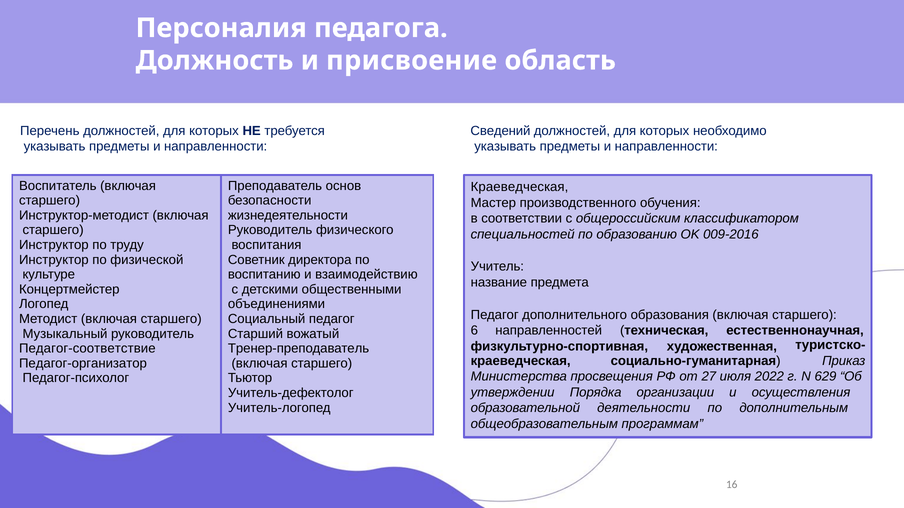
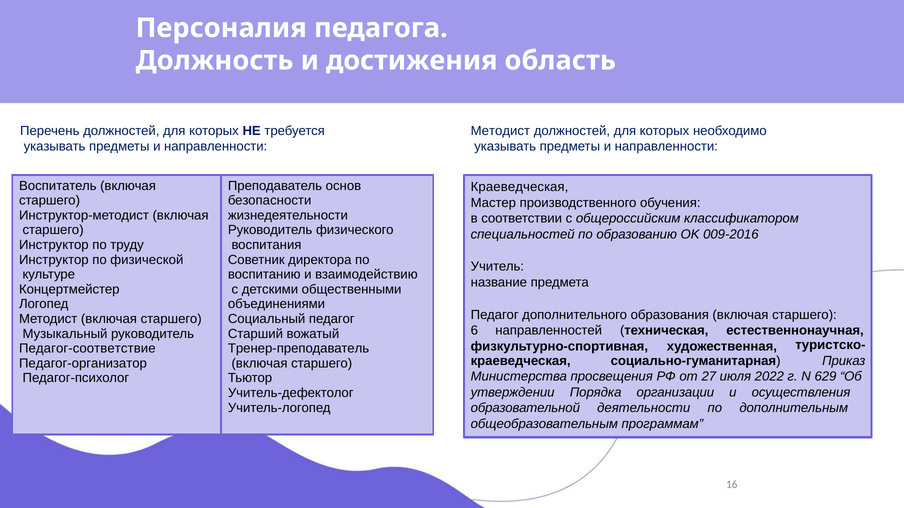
присвоение: присвоение -> достижения (412, 61)
Сведений: Сведений -> Методист (500, 131)
